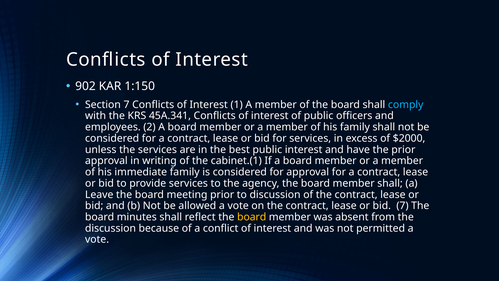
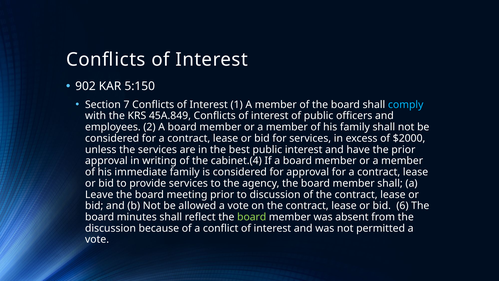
1:150: 1:150 -> 5:150 (140, 86)
45A.341: 45A.341 -> 45A.849 (170, 116)
cabinet.(1: cabinet.(1 -> cabinet.(4 (236, 161)
bid 7: 7 -> 6 (402, 206)
board colour: yellow -> light green (252, 217)
